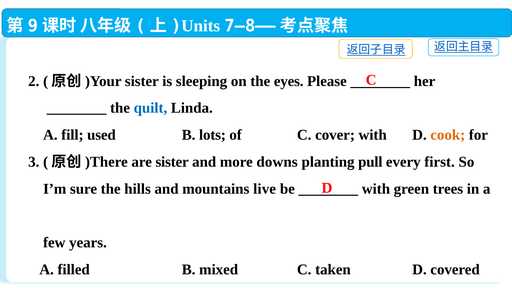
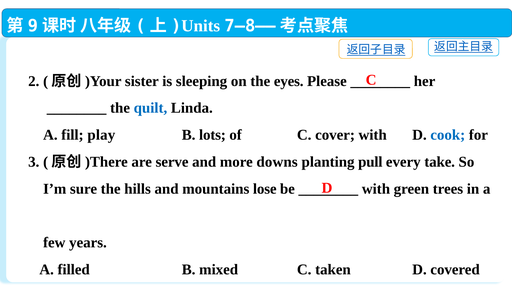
used: used -> play (101, 135)
cook colour: orange -> blue (448, 135)
are sister: sister -> serve (172, 162)
first: first -> take (440, 162)
live: live -> lose (265, 189)
